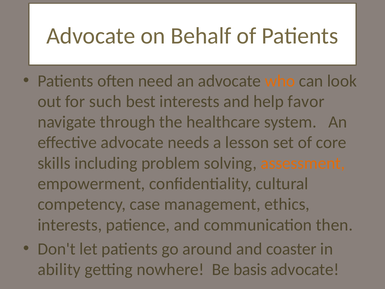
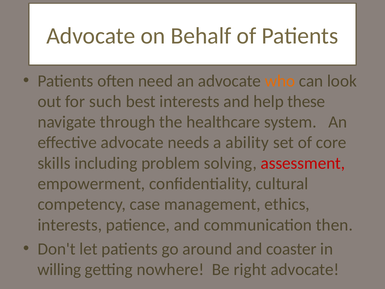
favor: favor -> these (306, 101)
lesson: lesson -> ability (247, 142)
assessment colour: orange -> red (303, 163)
ability: ability -> willing (59, 269)
basis: basis -> right (250, 269)
